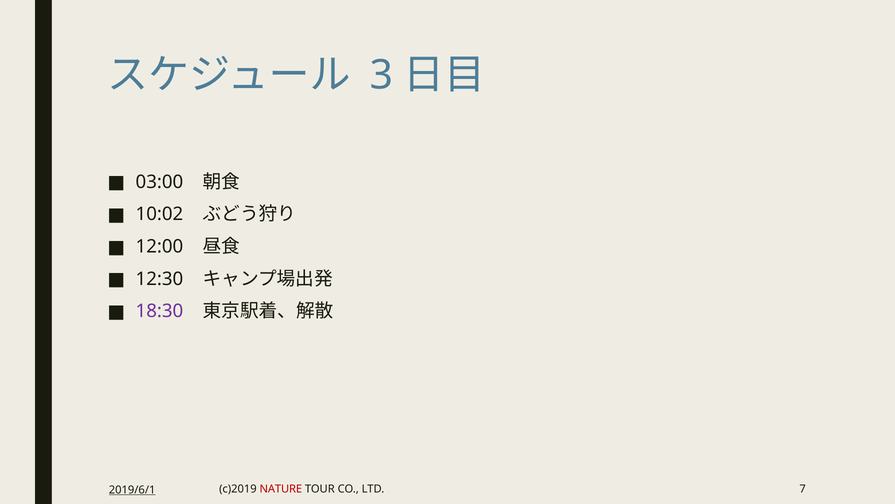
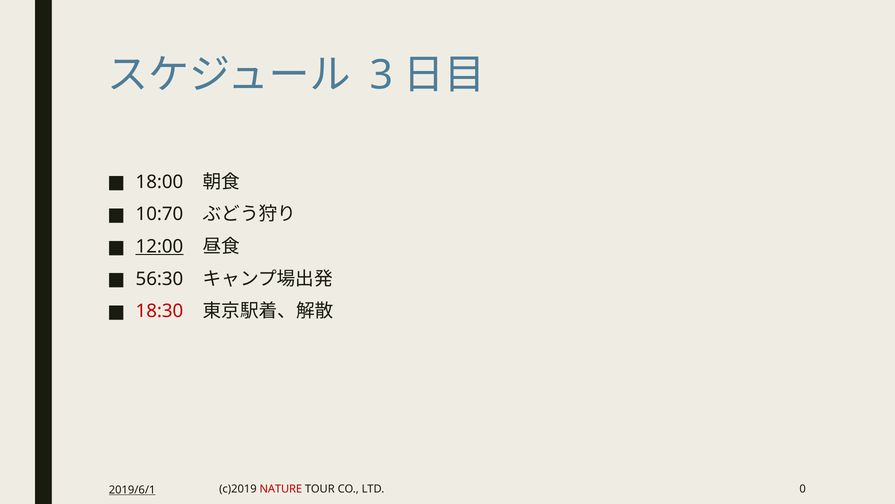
03:00: 03:00 -> 18:00 (159, 182)
10:02: 10:02 -> 10:70 (159, 214)
12:00 underline: none -> present (159, 246)
12:30: 12:30 -> 56:30 (159, 279)
18:30 colour: purple -> red (159, 311)
7: 7 -> 0 (803, 488)
